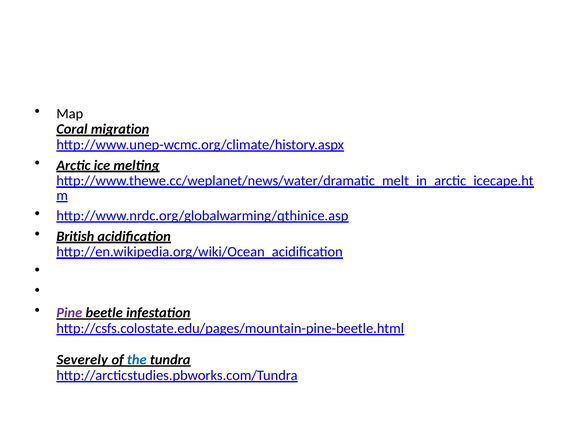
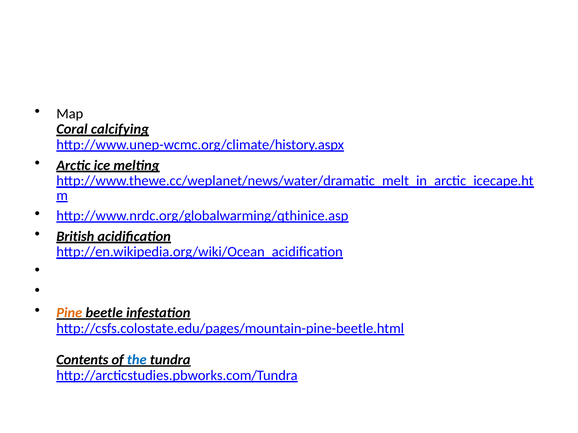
migration: migration -> calcifying (120, 129)
Pine colour: purple -> orange (69, 313)
Severely: Severely -> Contents (82, 360)
